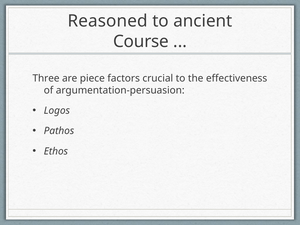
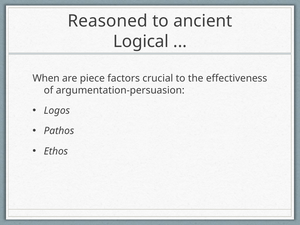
Course: Course -> Logical (141, 41)
Three: Three -> When (46, 78)
